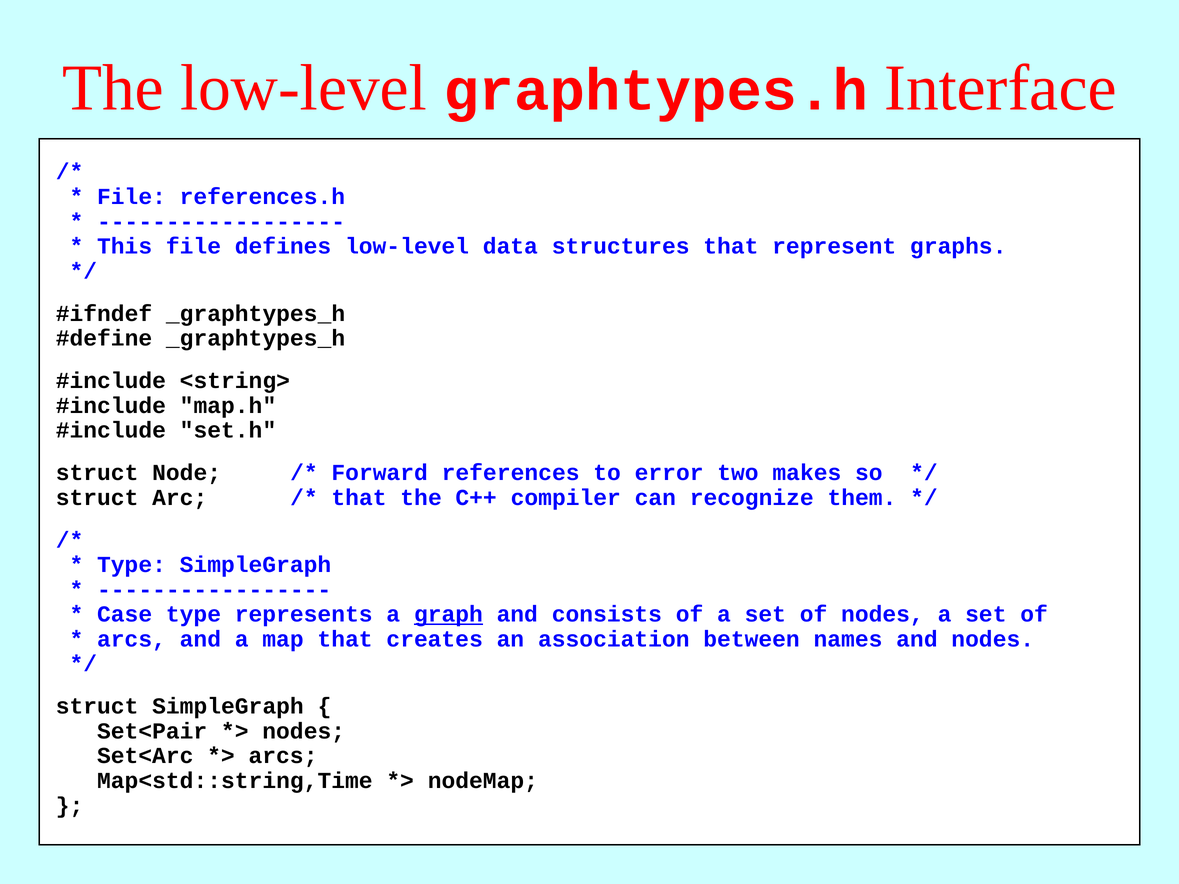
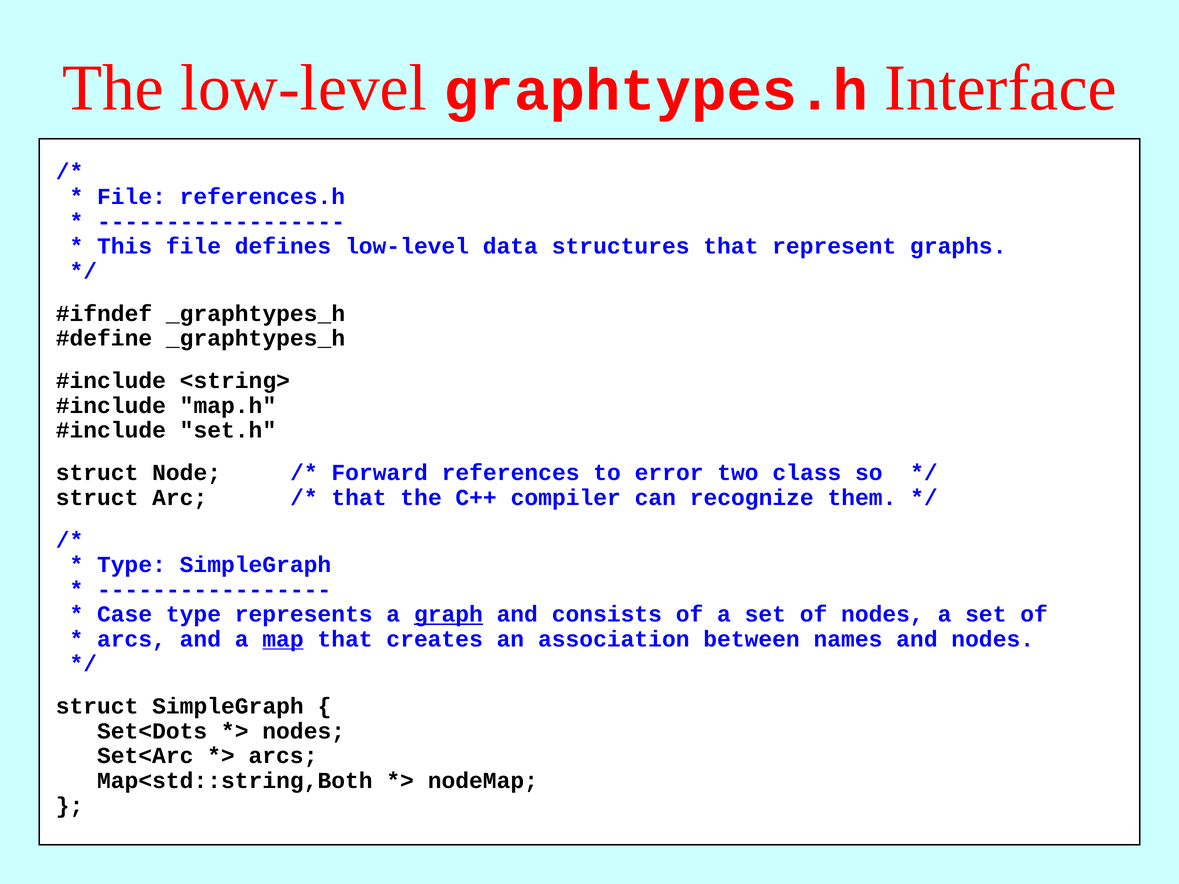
makes: makes -> class (807, 473)
map underline: none -> present (283, 639)
Set<Pair: Set<Pair -> Set<Dots (152, 731)
Map<std::string,Time: Map<std::string,Time -> Map<std::string,Both (235, 781)
